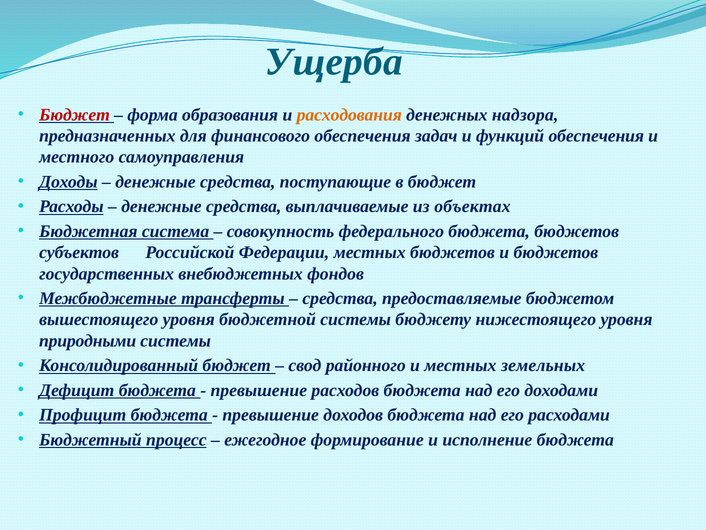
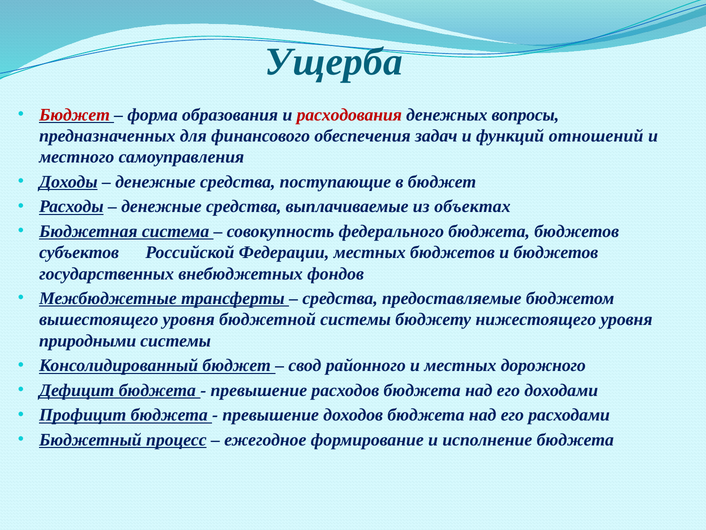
расходования colour: orange -> red (349, 115)
надзора: надзора -> вопросы (525, 115)
функций обеспечения: обеспечения -> отношений (596, 136)
земельных: земельных -> дорожного (543, 365)
